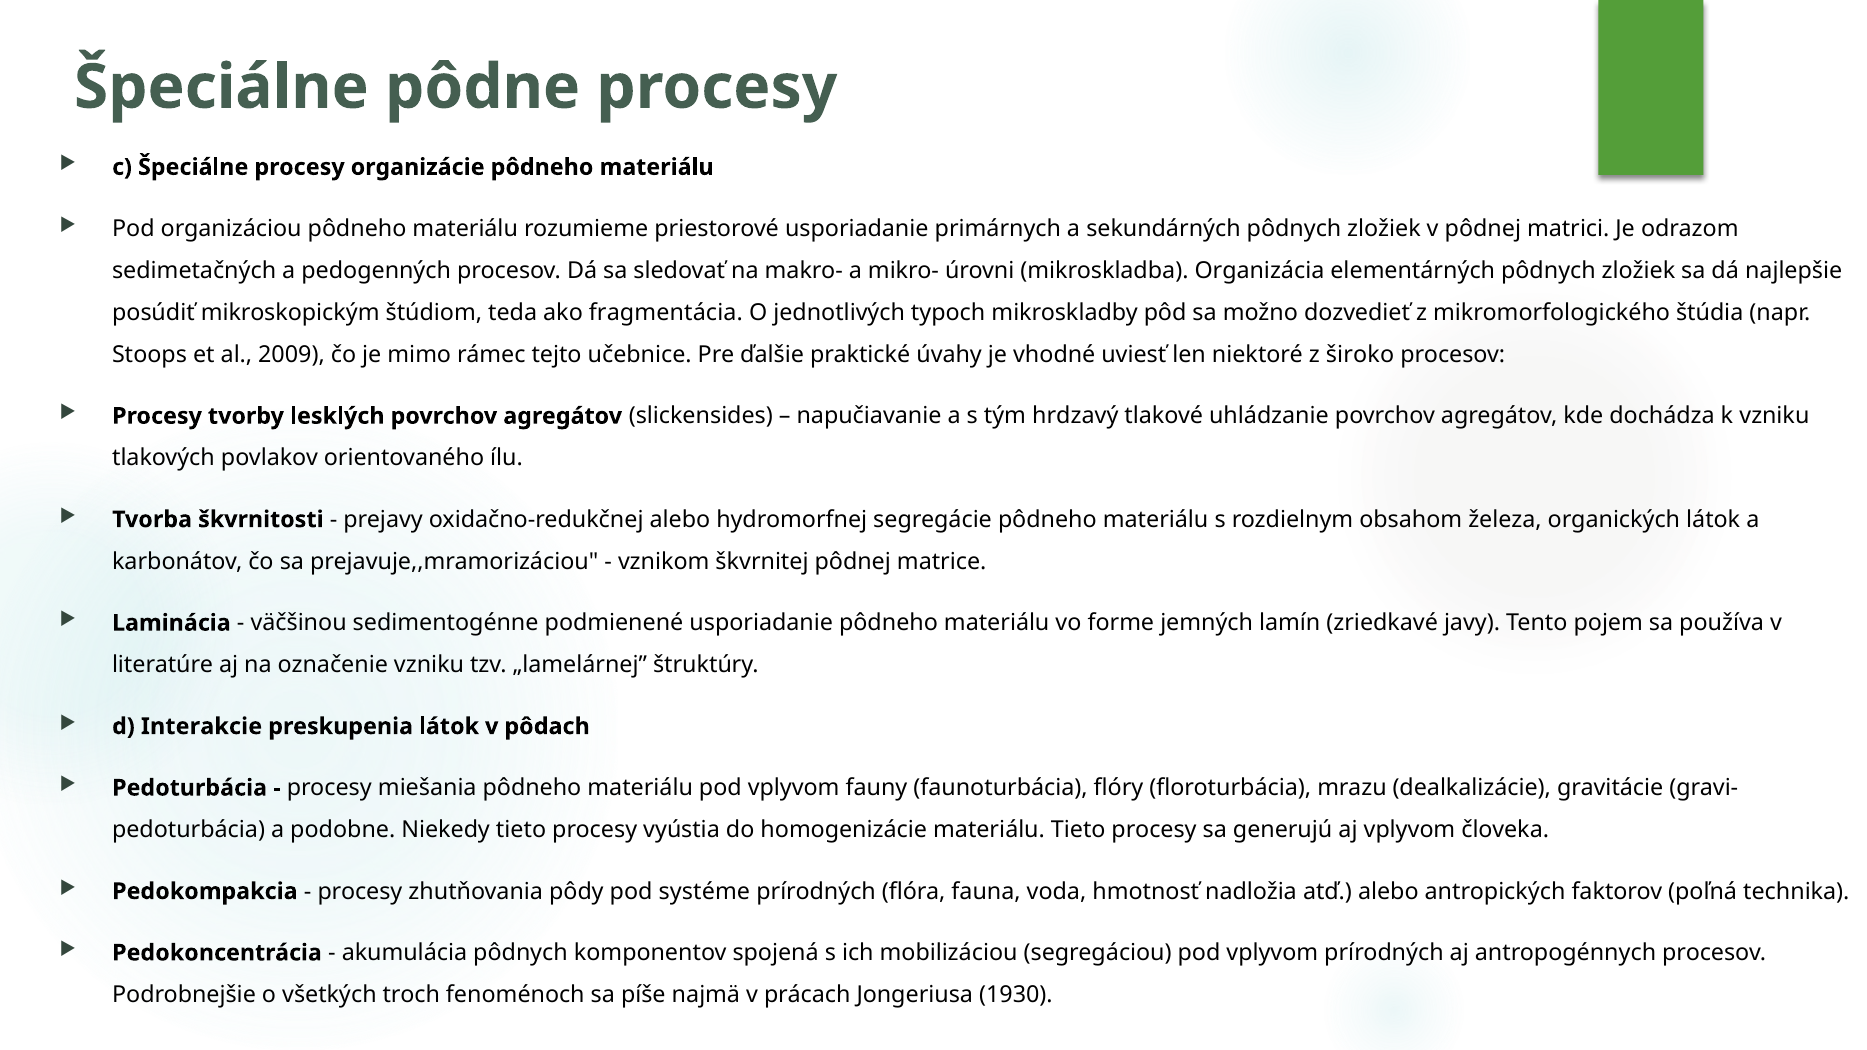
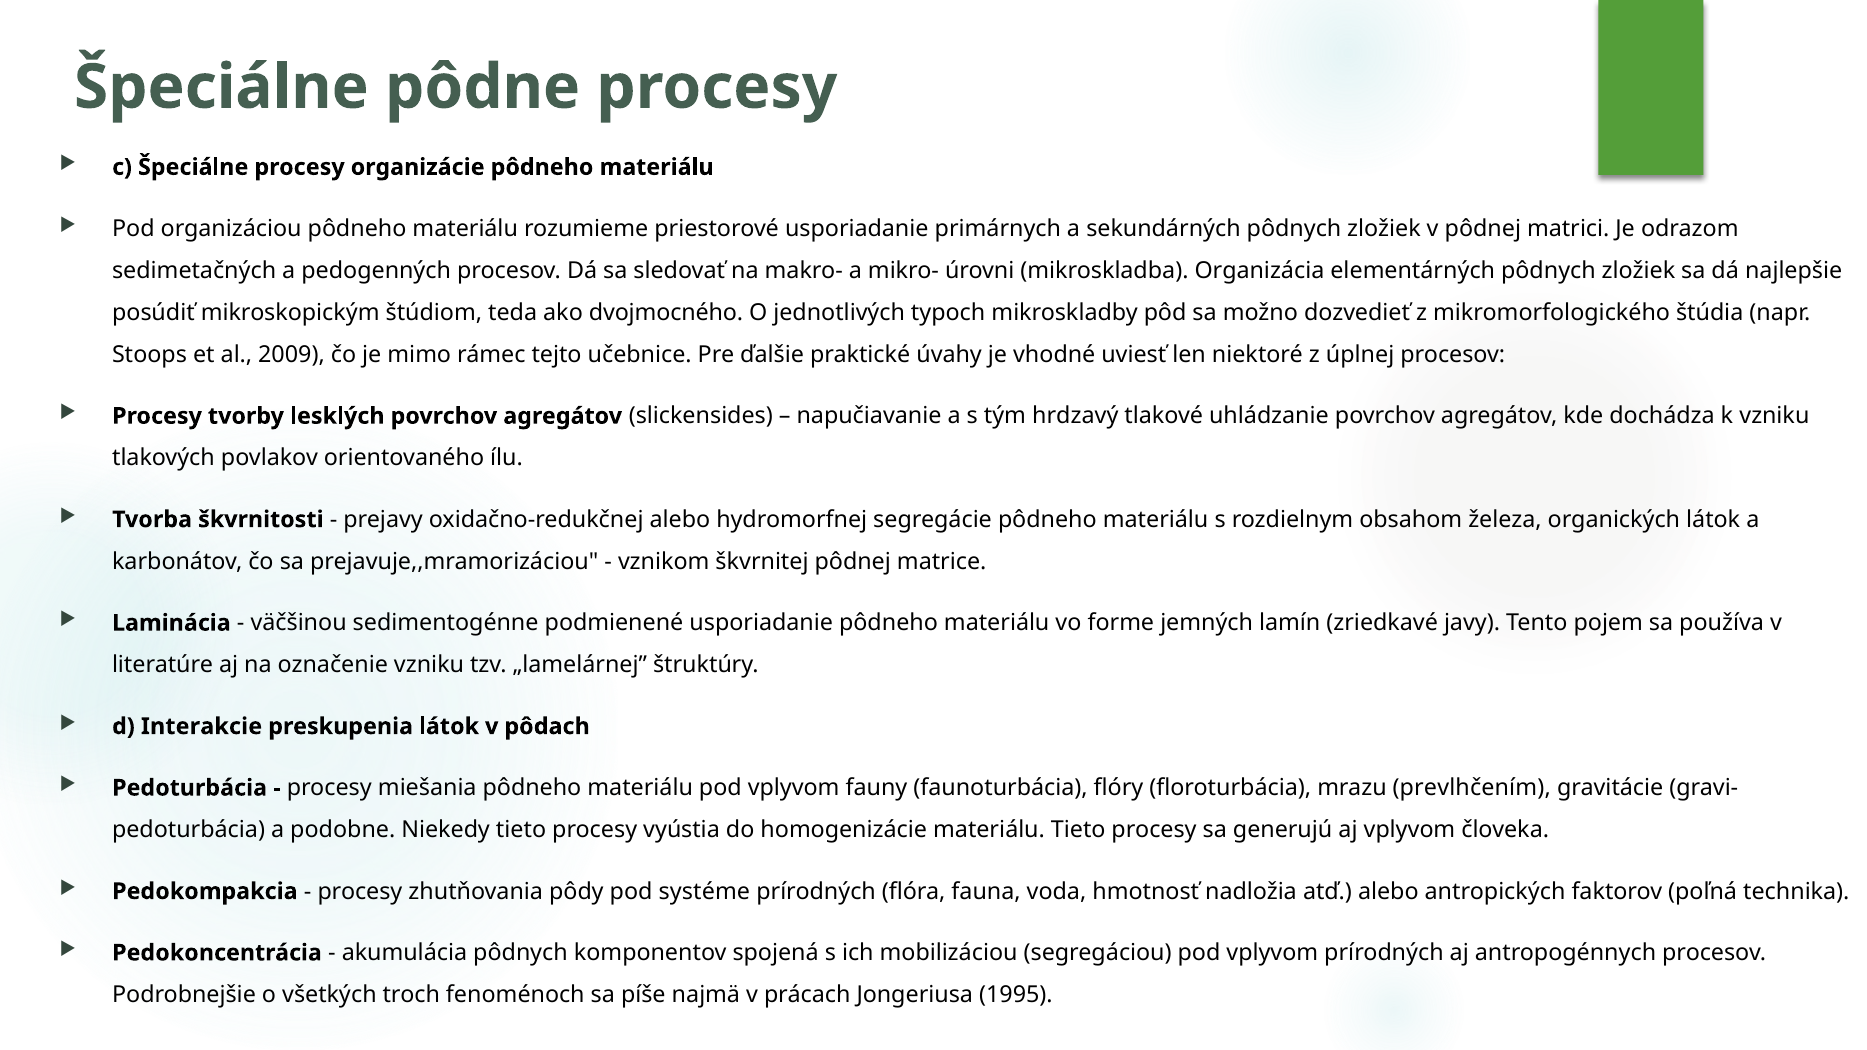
fragmentácia: fragmentácia -> dvojmocného (666, 313)
široko: široko -> úplnej (1360, 355)
dealkalizácie: dealkalizácie -> prevlhčením (1472, 788)
1930: 1930 -> 1995 (1016, 995)
